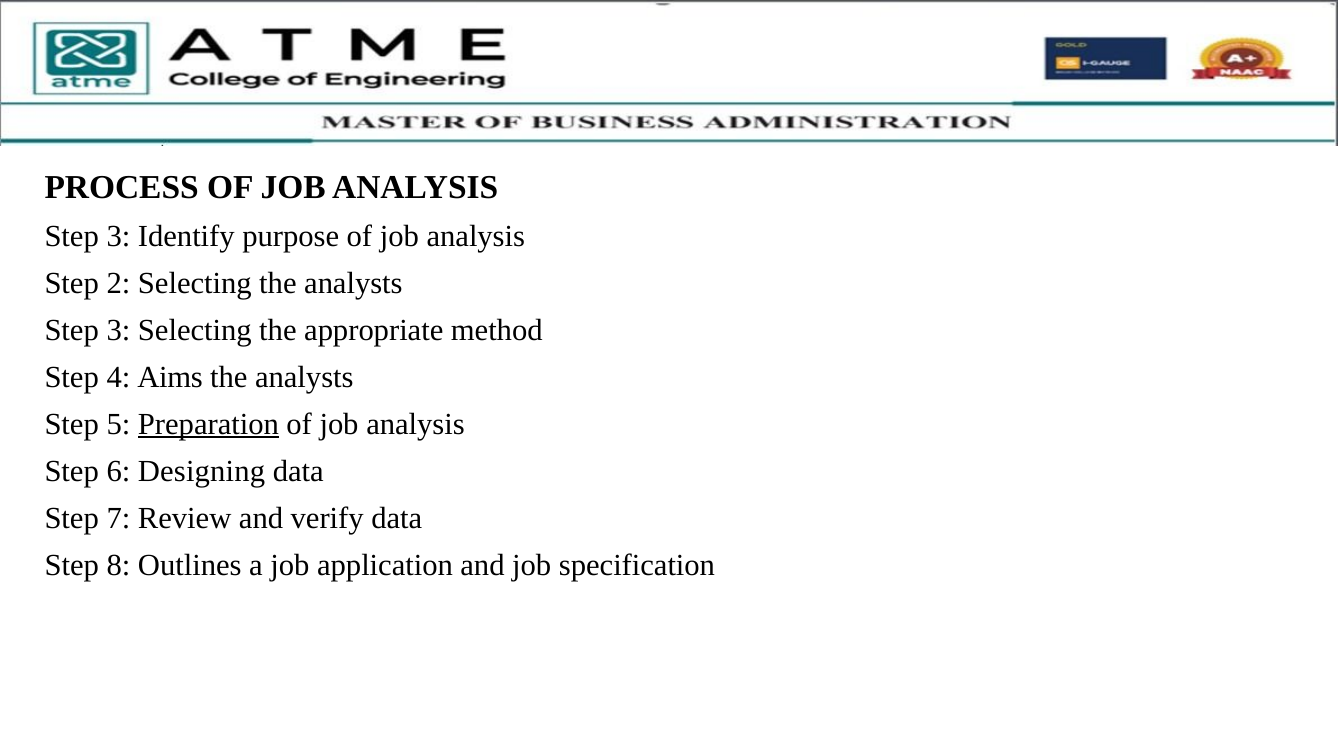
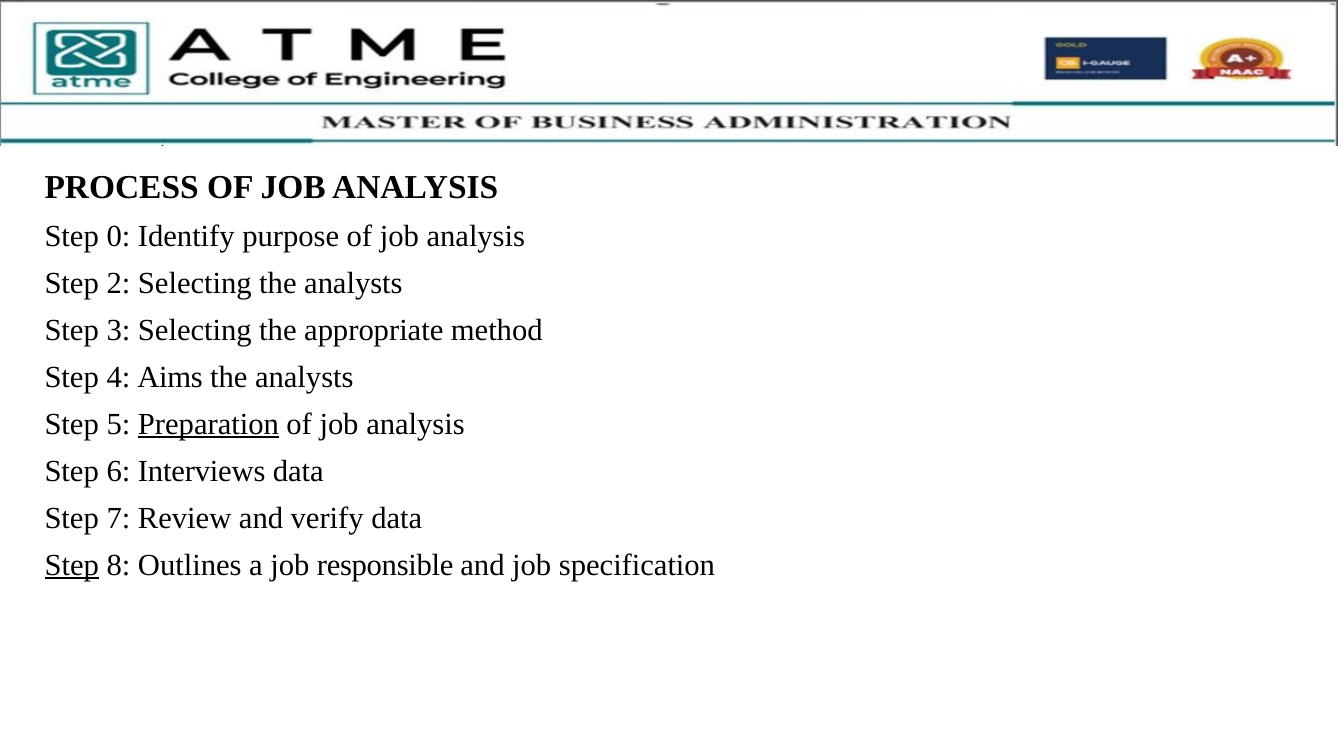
3: 3 -> 0 (118, 236)
Designing: Designing -> Interviews (202, 472)
Step underline: none -> present (72, 566)
application: application -> responsible (385, 566)
